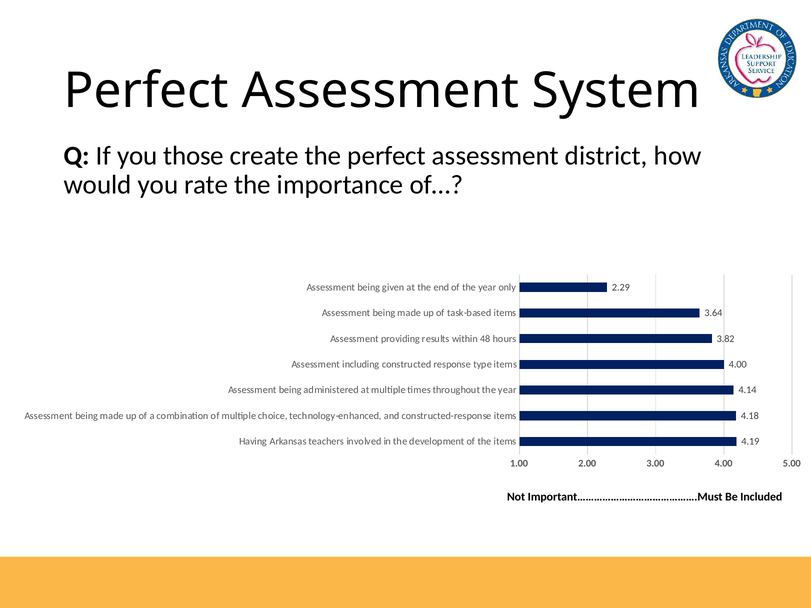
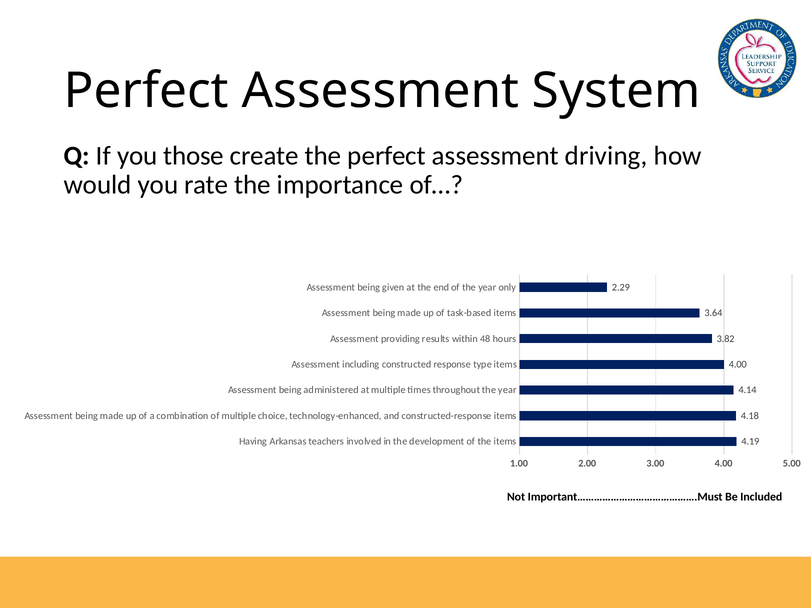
district: district -> driving (606, 156)
